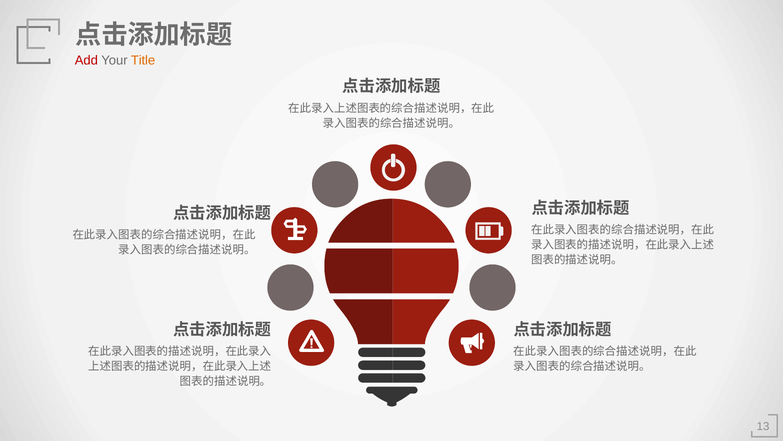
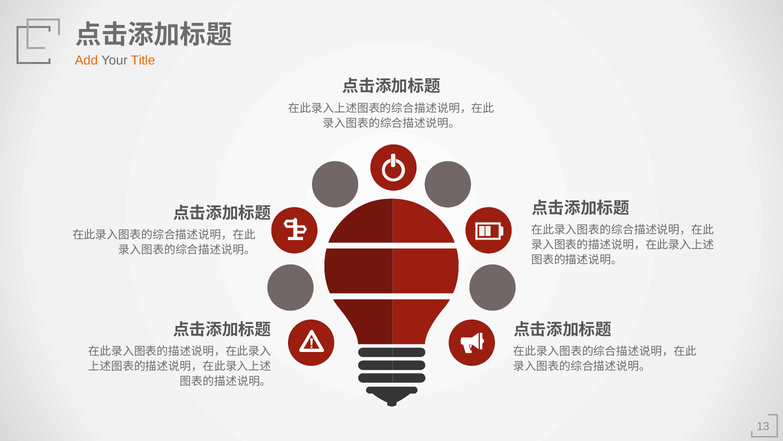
Add colour: red -> orange (86, 60)
